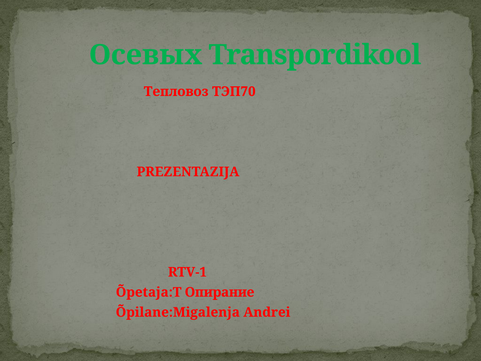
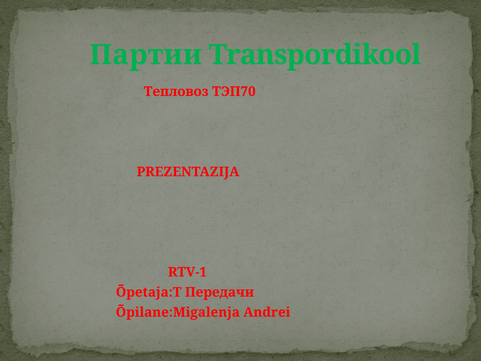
Осевых: Осевых -> Партии (146, 55)
Опирание: Опирание -> Передачи (219, 292)
